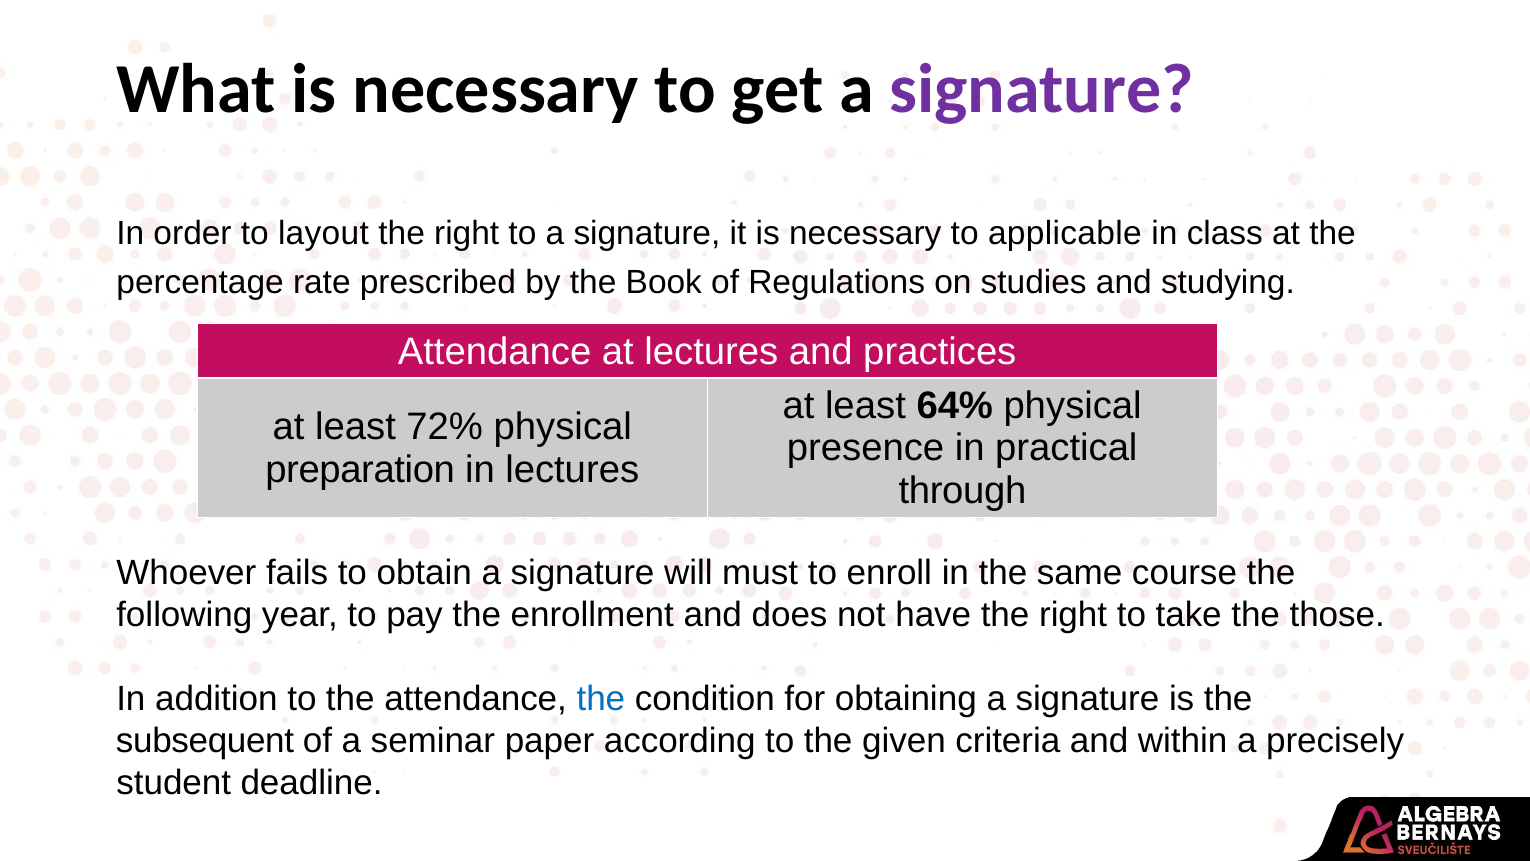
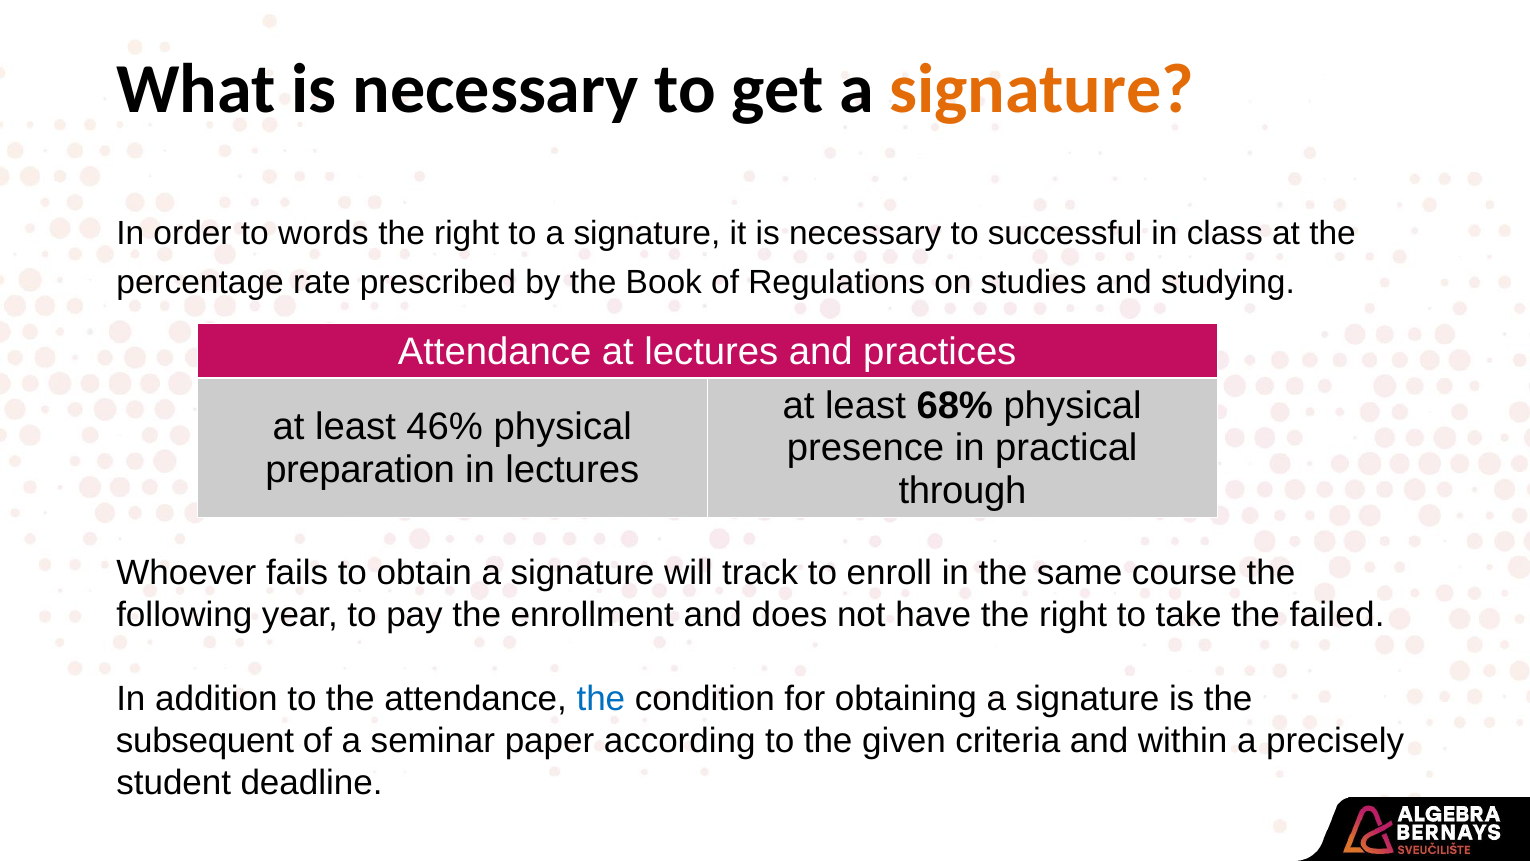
signature colour: purple -> orange (1042, 89)
layout: layout -> words (323, 234)
applicable: applicable -> successful (1065, 234)
64%: 64% -> 68% (955, 405)
72%: 72% -> 46% (445, 427)
must: must -> track (760, 572)
those: those -> failed (1337, 614)
